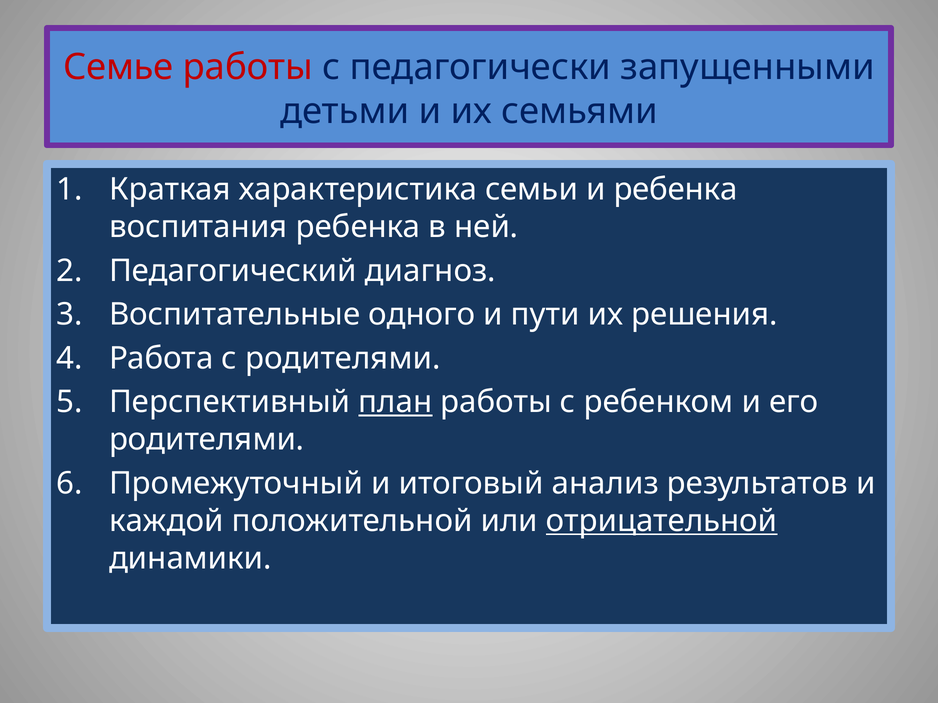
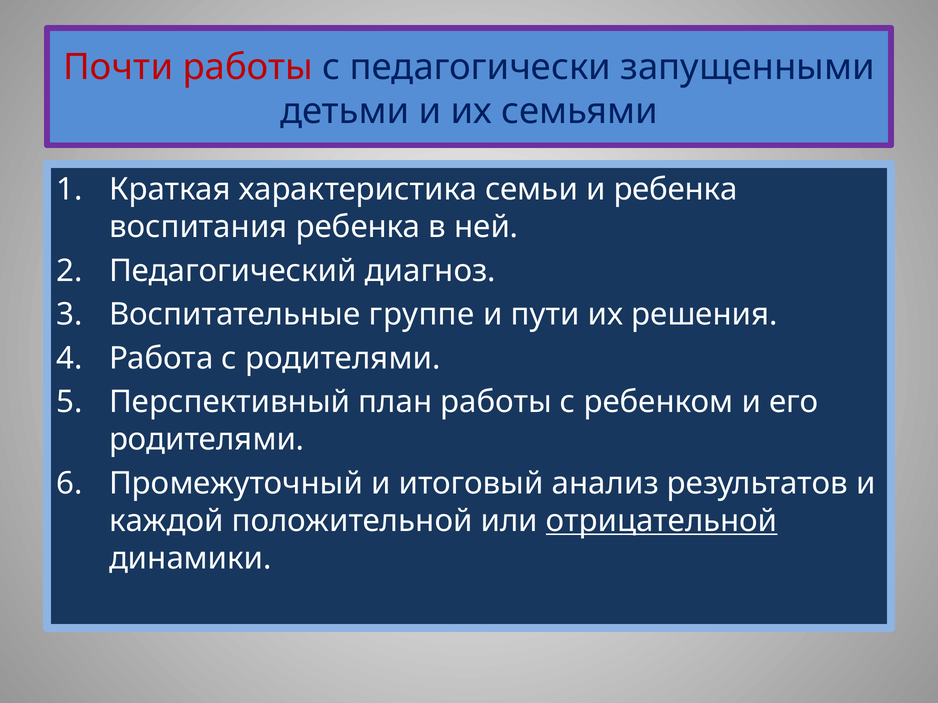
Семье: Семье -> Почти (118, 67)
одного: одного -> группе (422, 315)
план underline: present -> none (395, 402)
